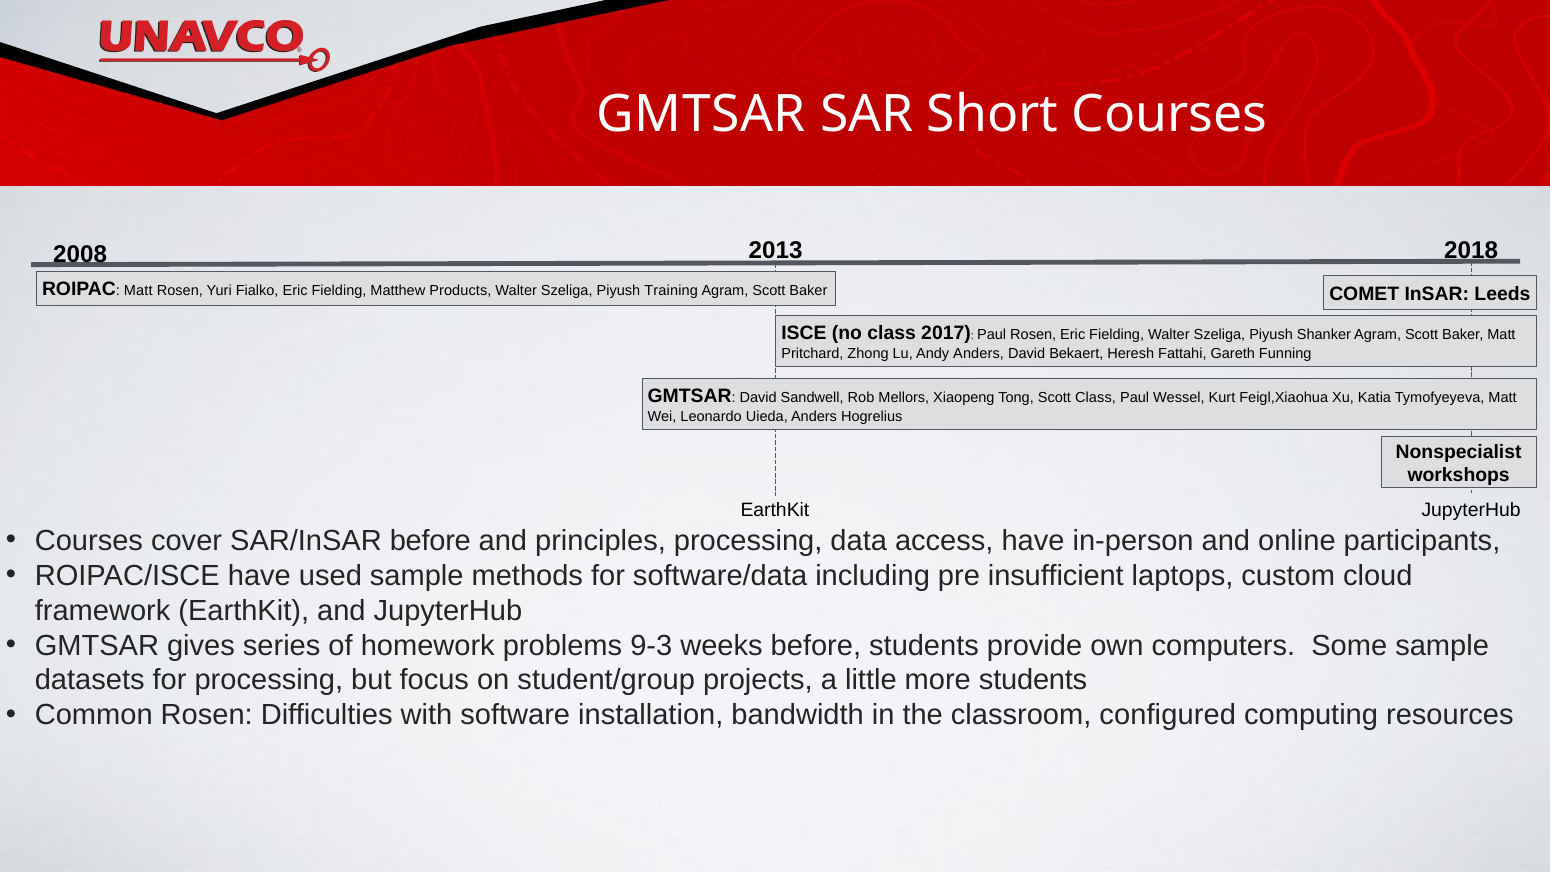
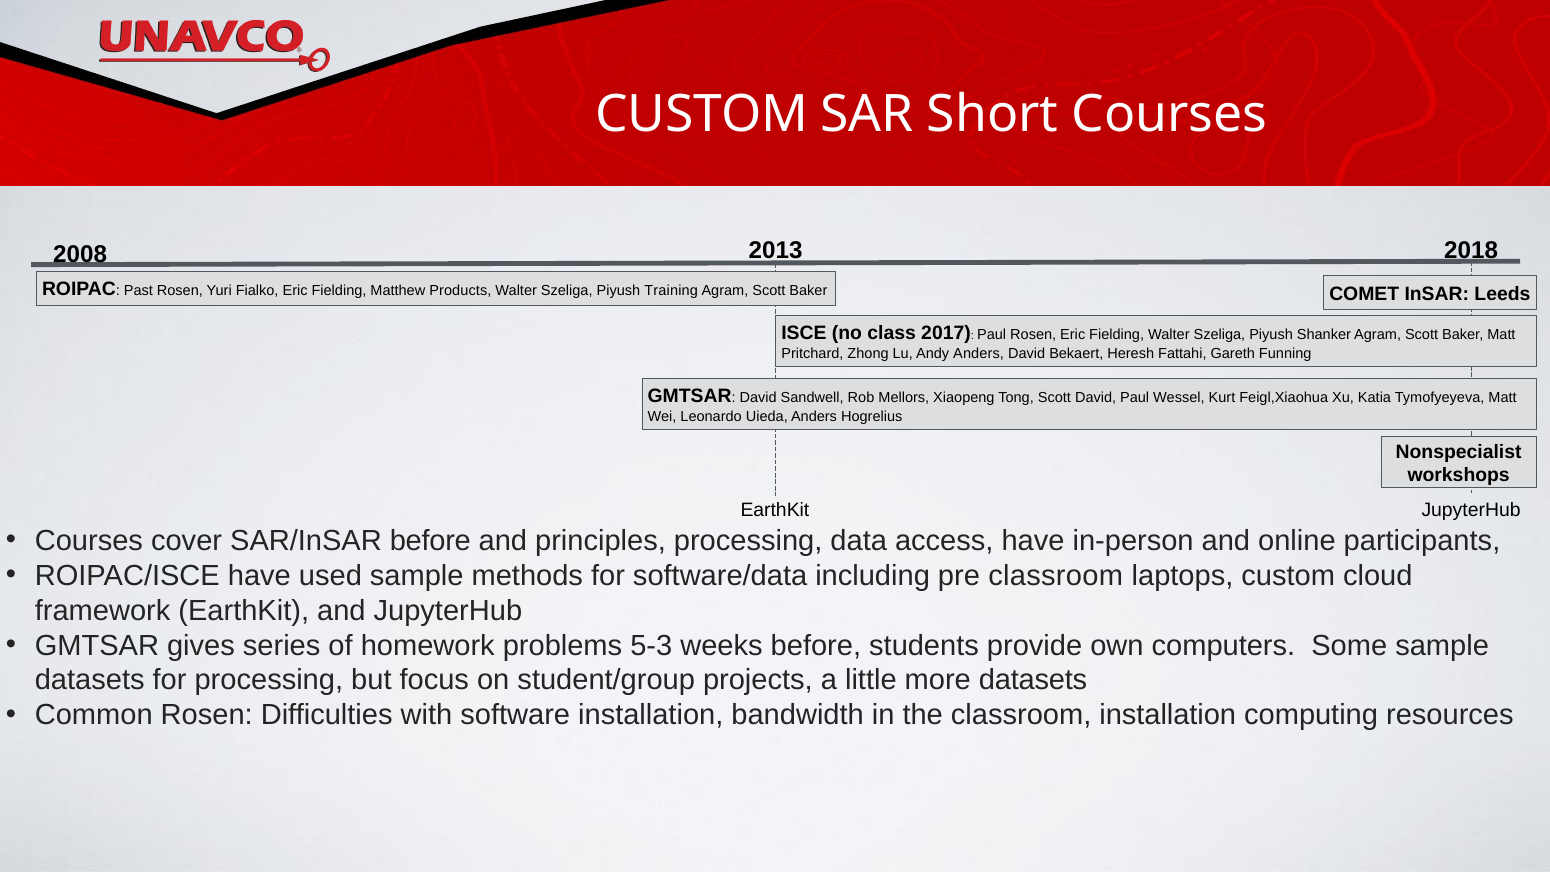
GMTSAR: GMTSAR -> CUSTOM (702, 114)
Matt: Matt -> Past (138, 291)
Scott Class: Class -> David (1096, 398)
pre insufficient: insufficient -> classroom (1056, 576)
9-3: 9-3 -> 5-3 (651, 645)
more students: students -> datasets (1033, 680)
classroom configured: configured -> installation (1168, 715)
